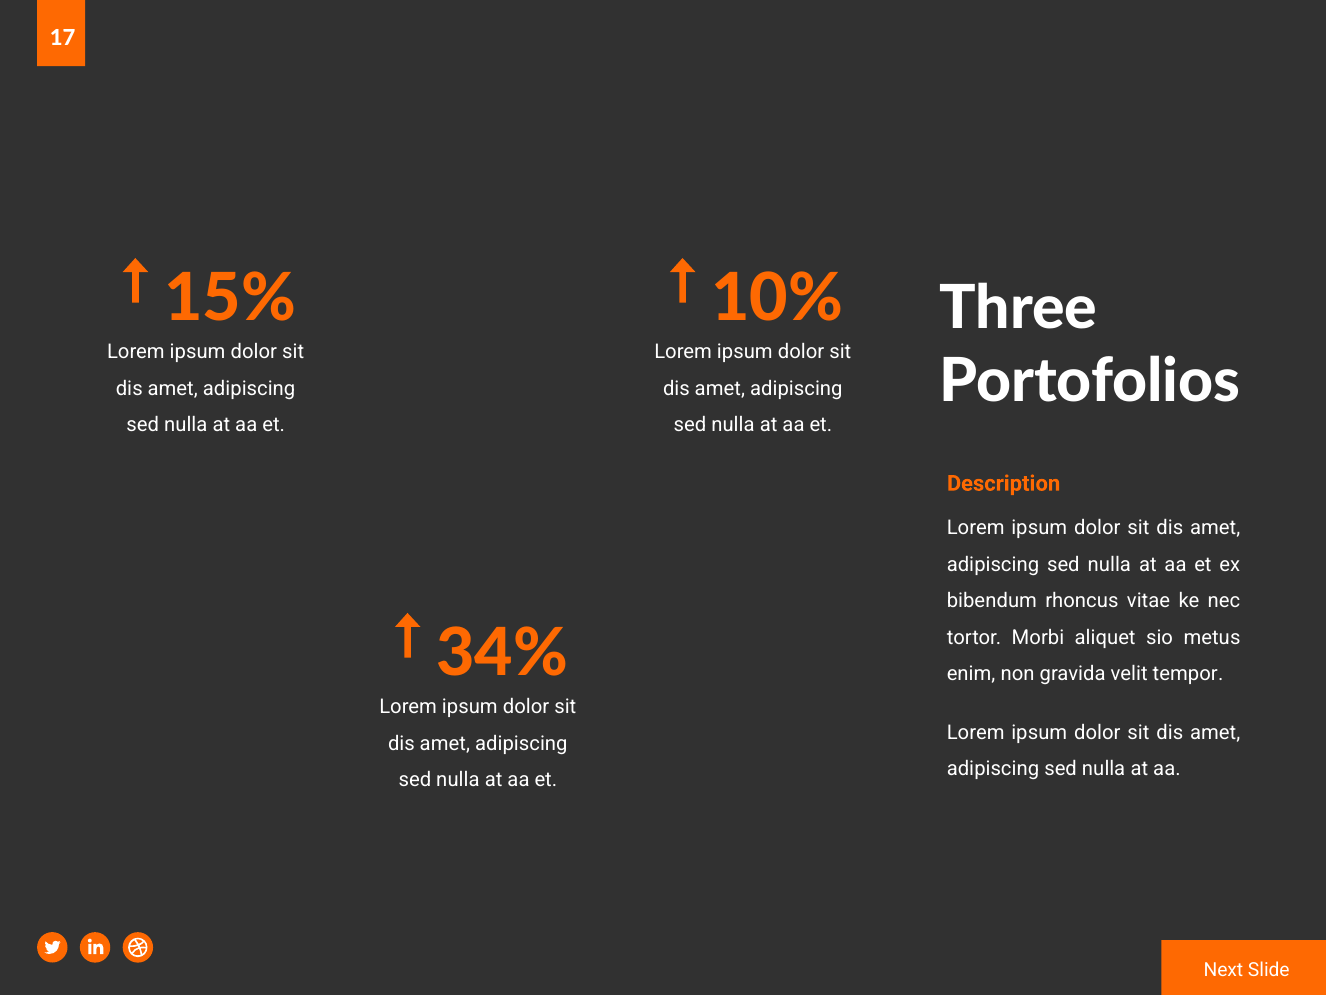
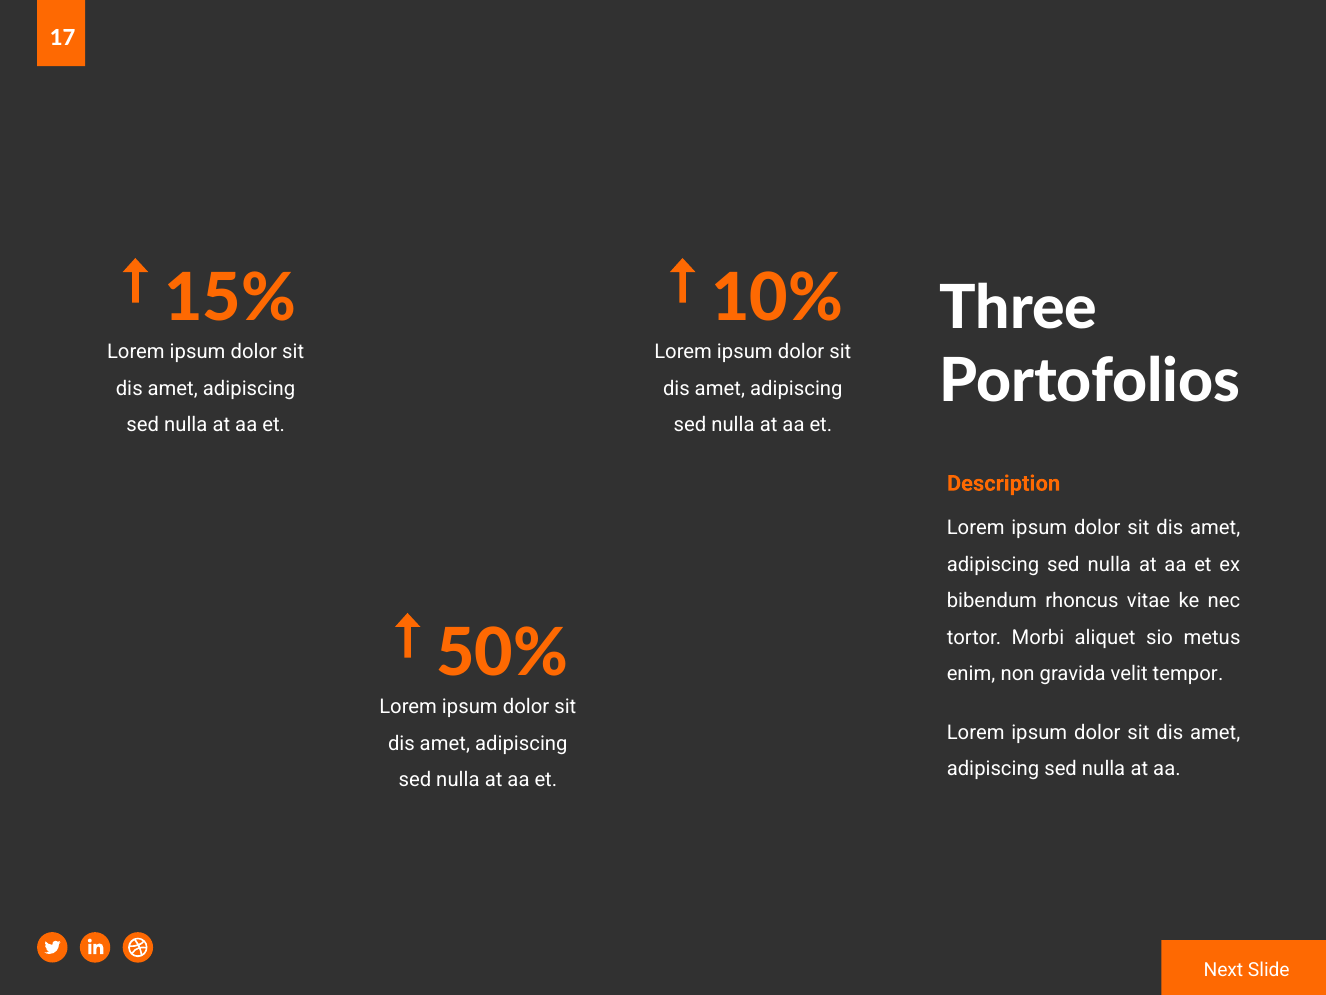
34%: 34% -> 50% (502, 653)
